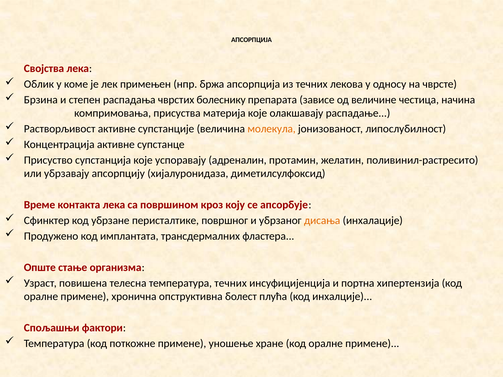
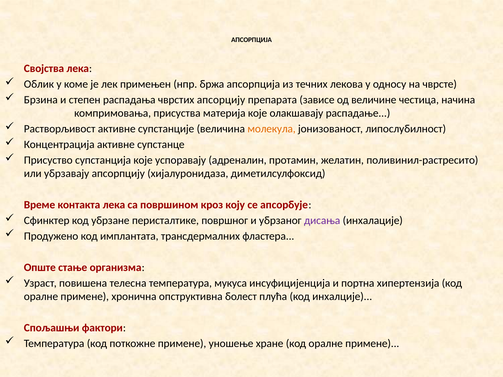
болеснику: болеснику -> апсорцију (221, 100)
дисања colour: orange -> purple (322, 221)
температура течних: течних -> мукуса (231, 283)
